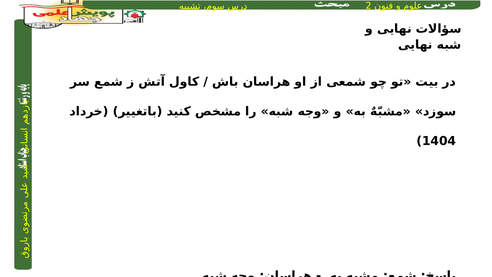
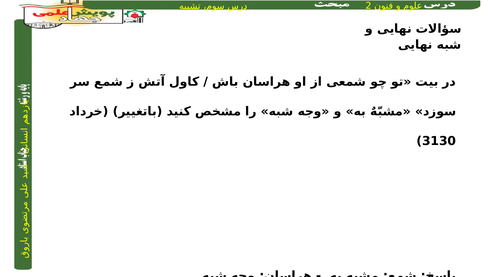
1404: 1404 -> 3130 (439, 141)
